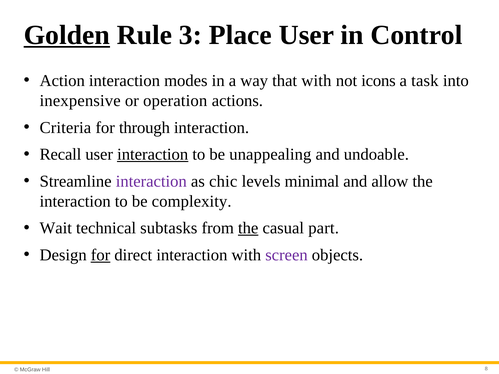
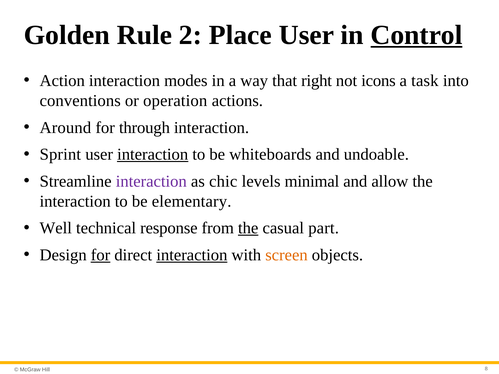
Golden underline: present -> none (67, 35)
3: 3 -> 2 (190, 35)
Control underline: none -> present (416, 35)
that with: with -> right (317, 81)
inexpensive: inexpensive -> conventions (80, 101)
Criteria: Criteria -> Around (65, 128)
Recall: Recall -> Sprint (60, 155)
unappealing: unappealing -> whiteboards (270, 155)
complexity: complexity -> elementary (192, 201)
Wait: Wait -> Well (56, 228)
subtasks: subtasks -> response (169, 228)
interaction underline: none -> present (192, 255)
screen colour: purple -> orange (286, 255)
